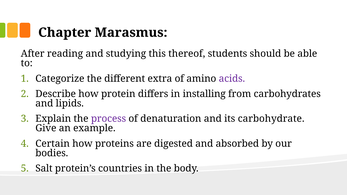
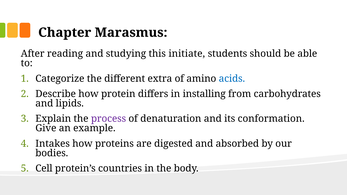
thereof: thereof -> initiate (187, 54)
acids colour: purple -> blue (232, 79)
carbohydrate: carbohydrate -> conformation (271, 119)
Certain: Certain -> Intakes (53, 144)
Salt: Salt -> Cell (44, 169)
